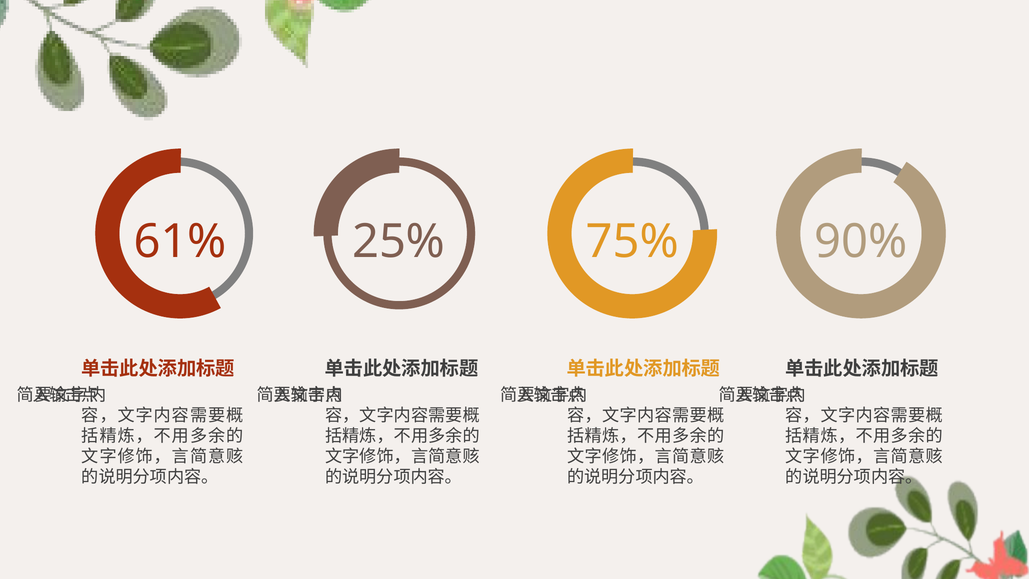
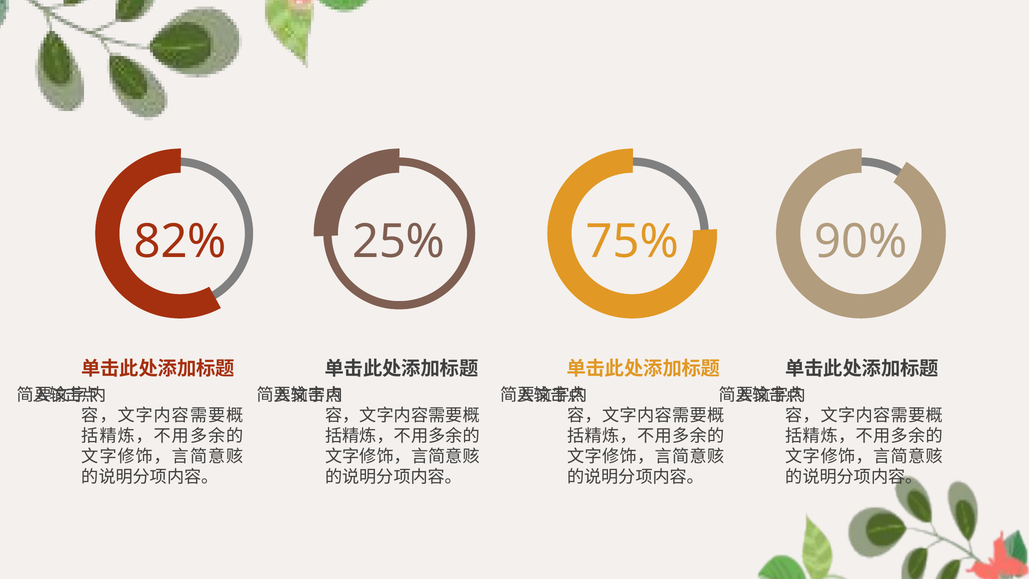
61%: 61% -> 82% (180, 241)
